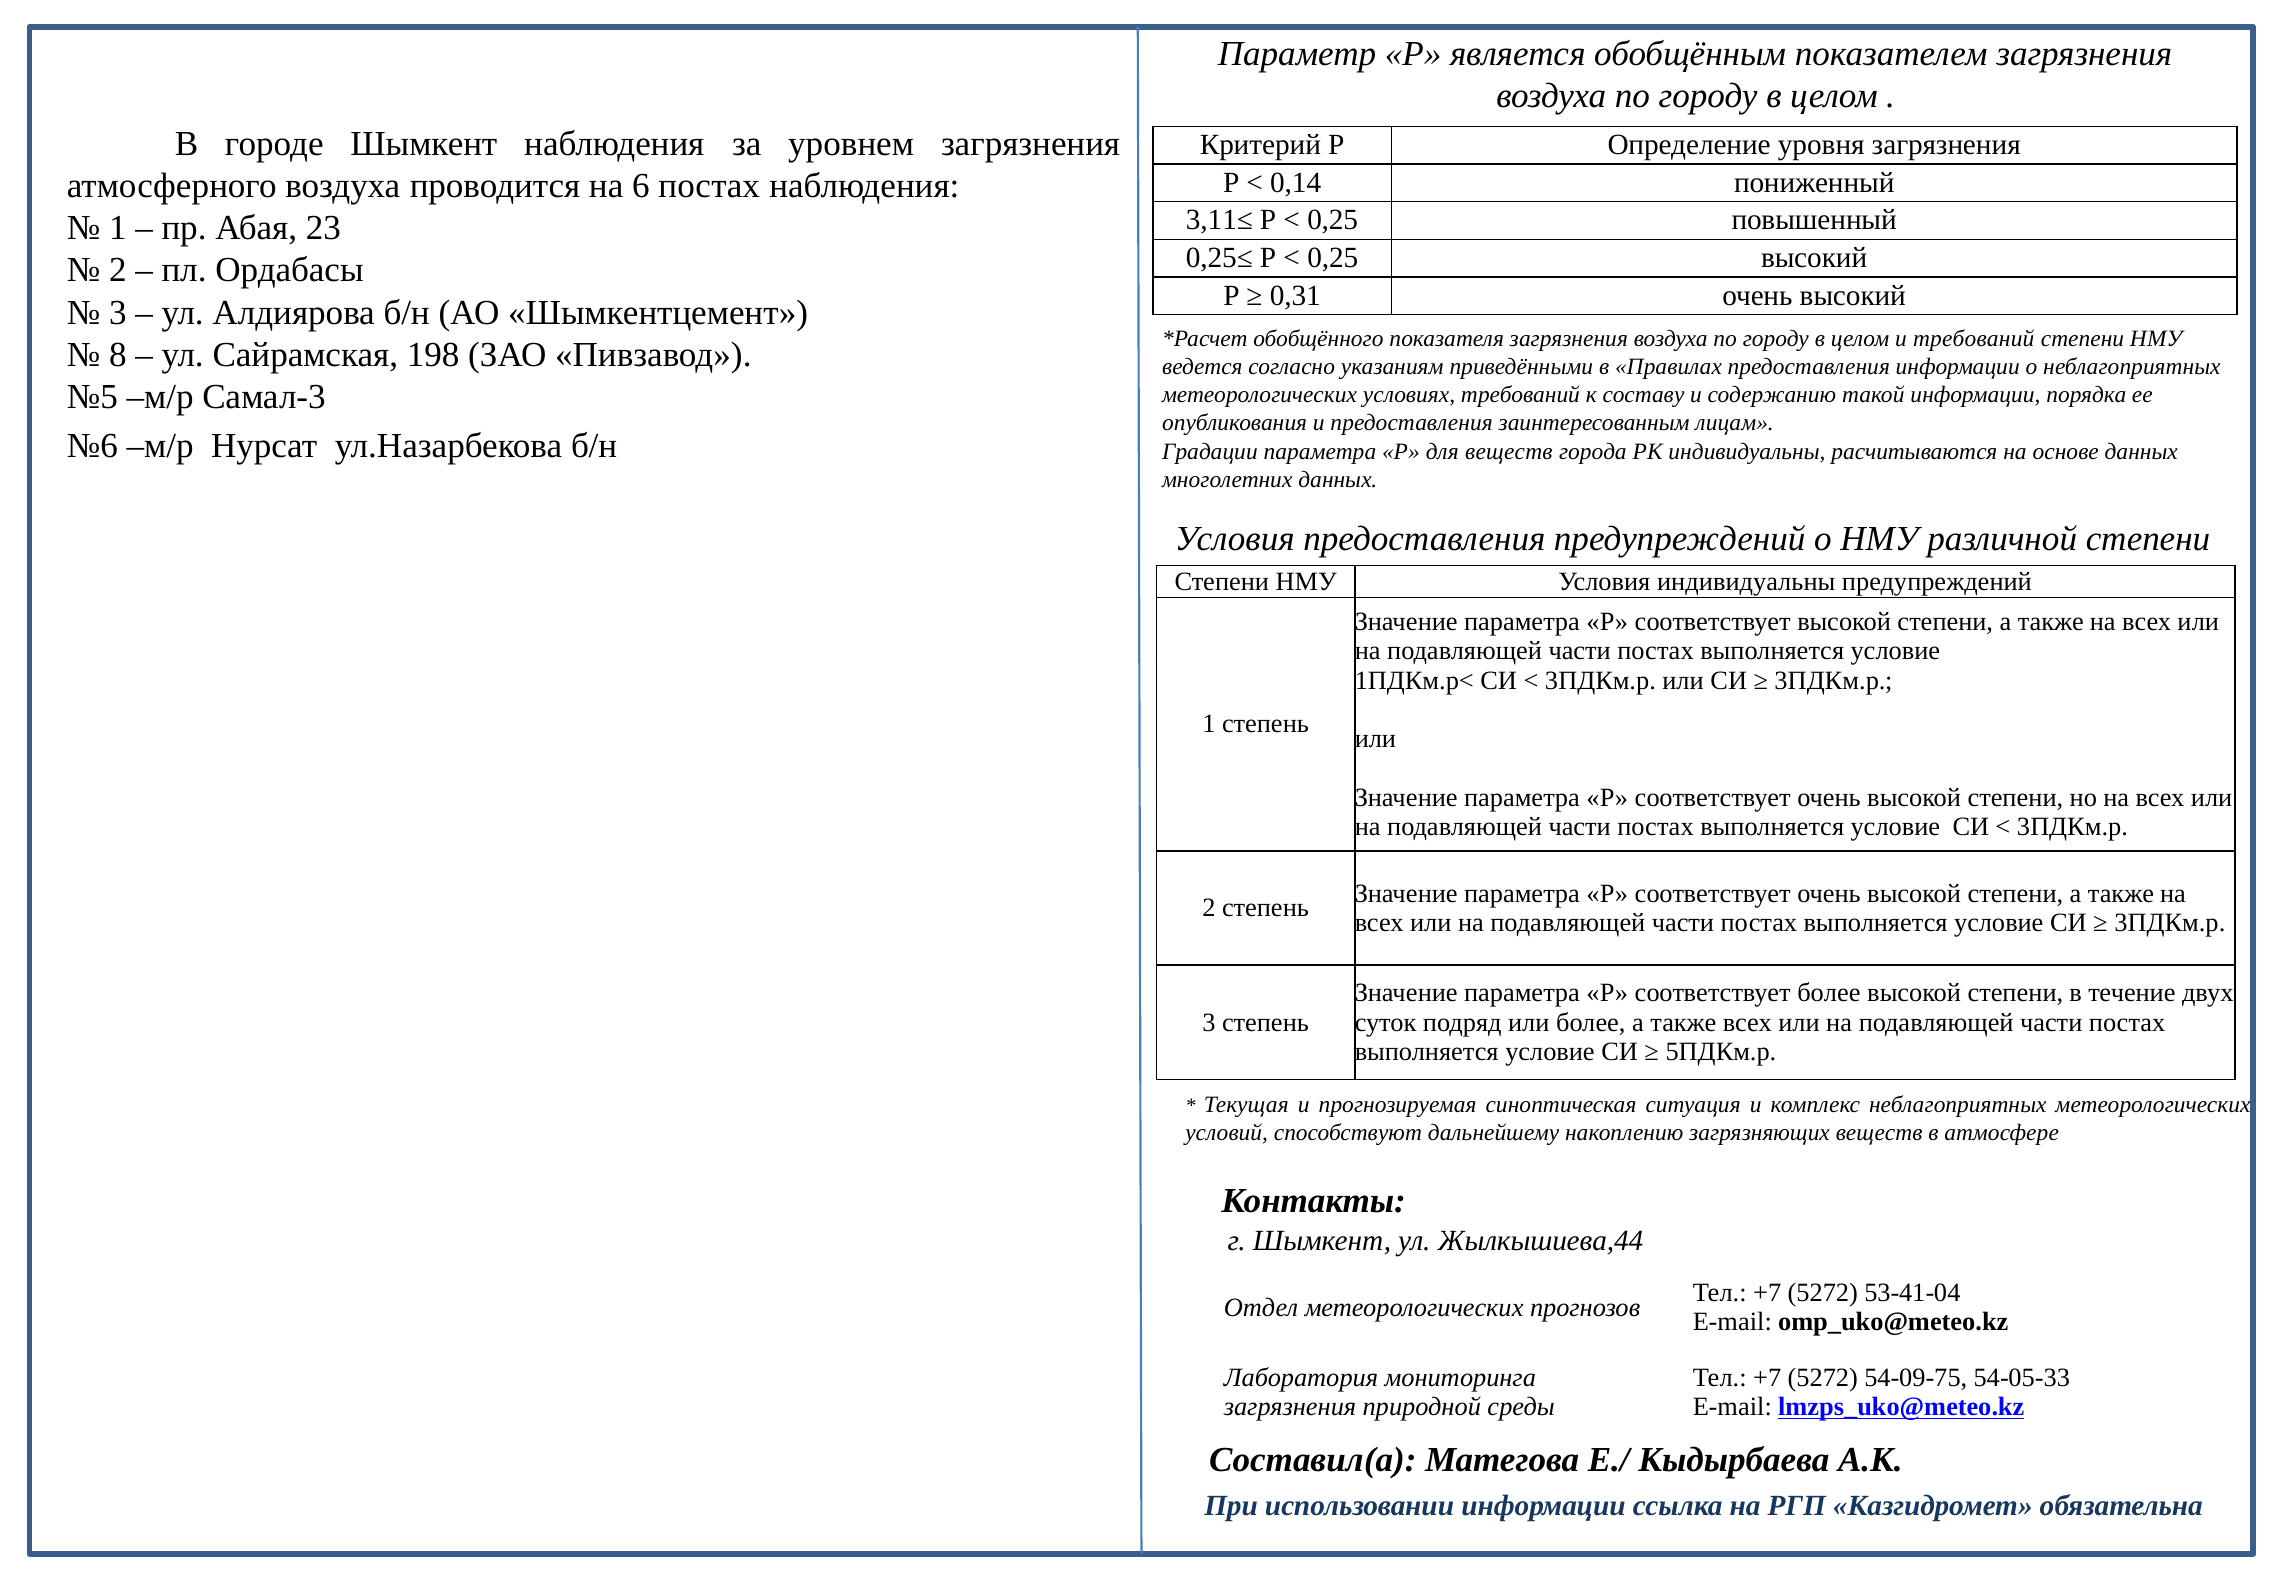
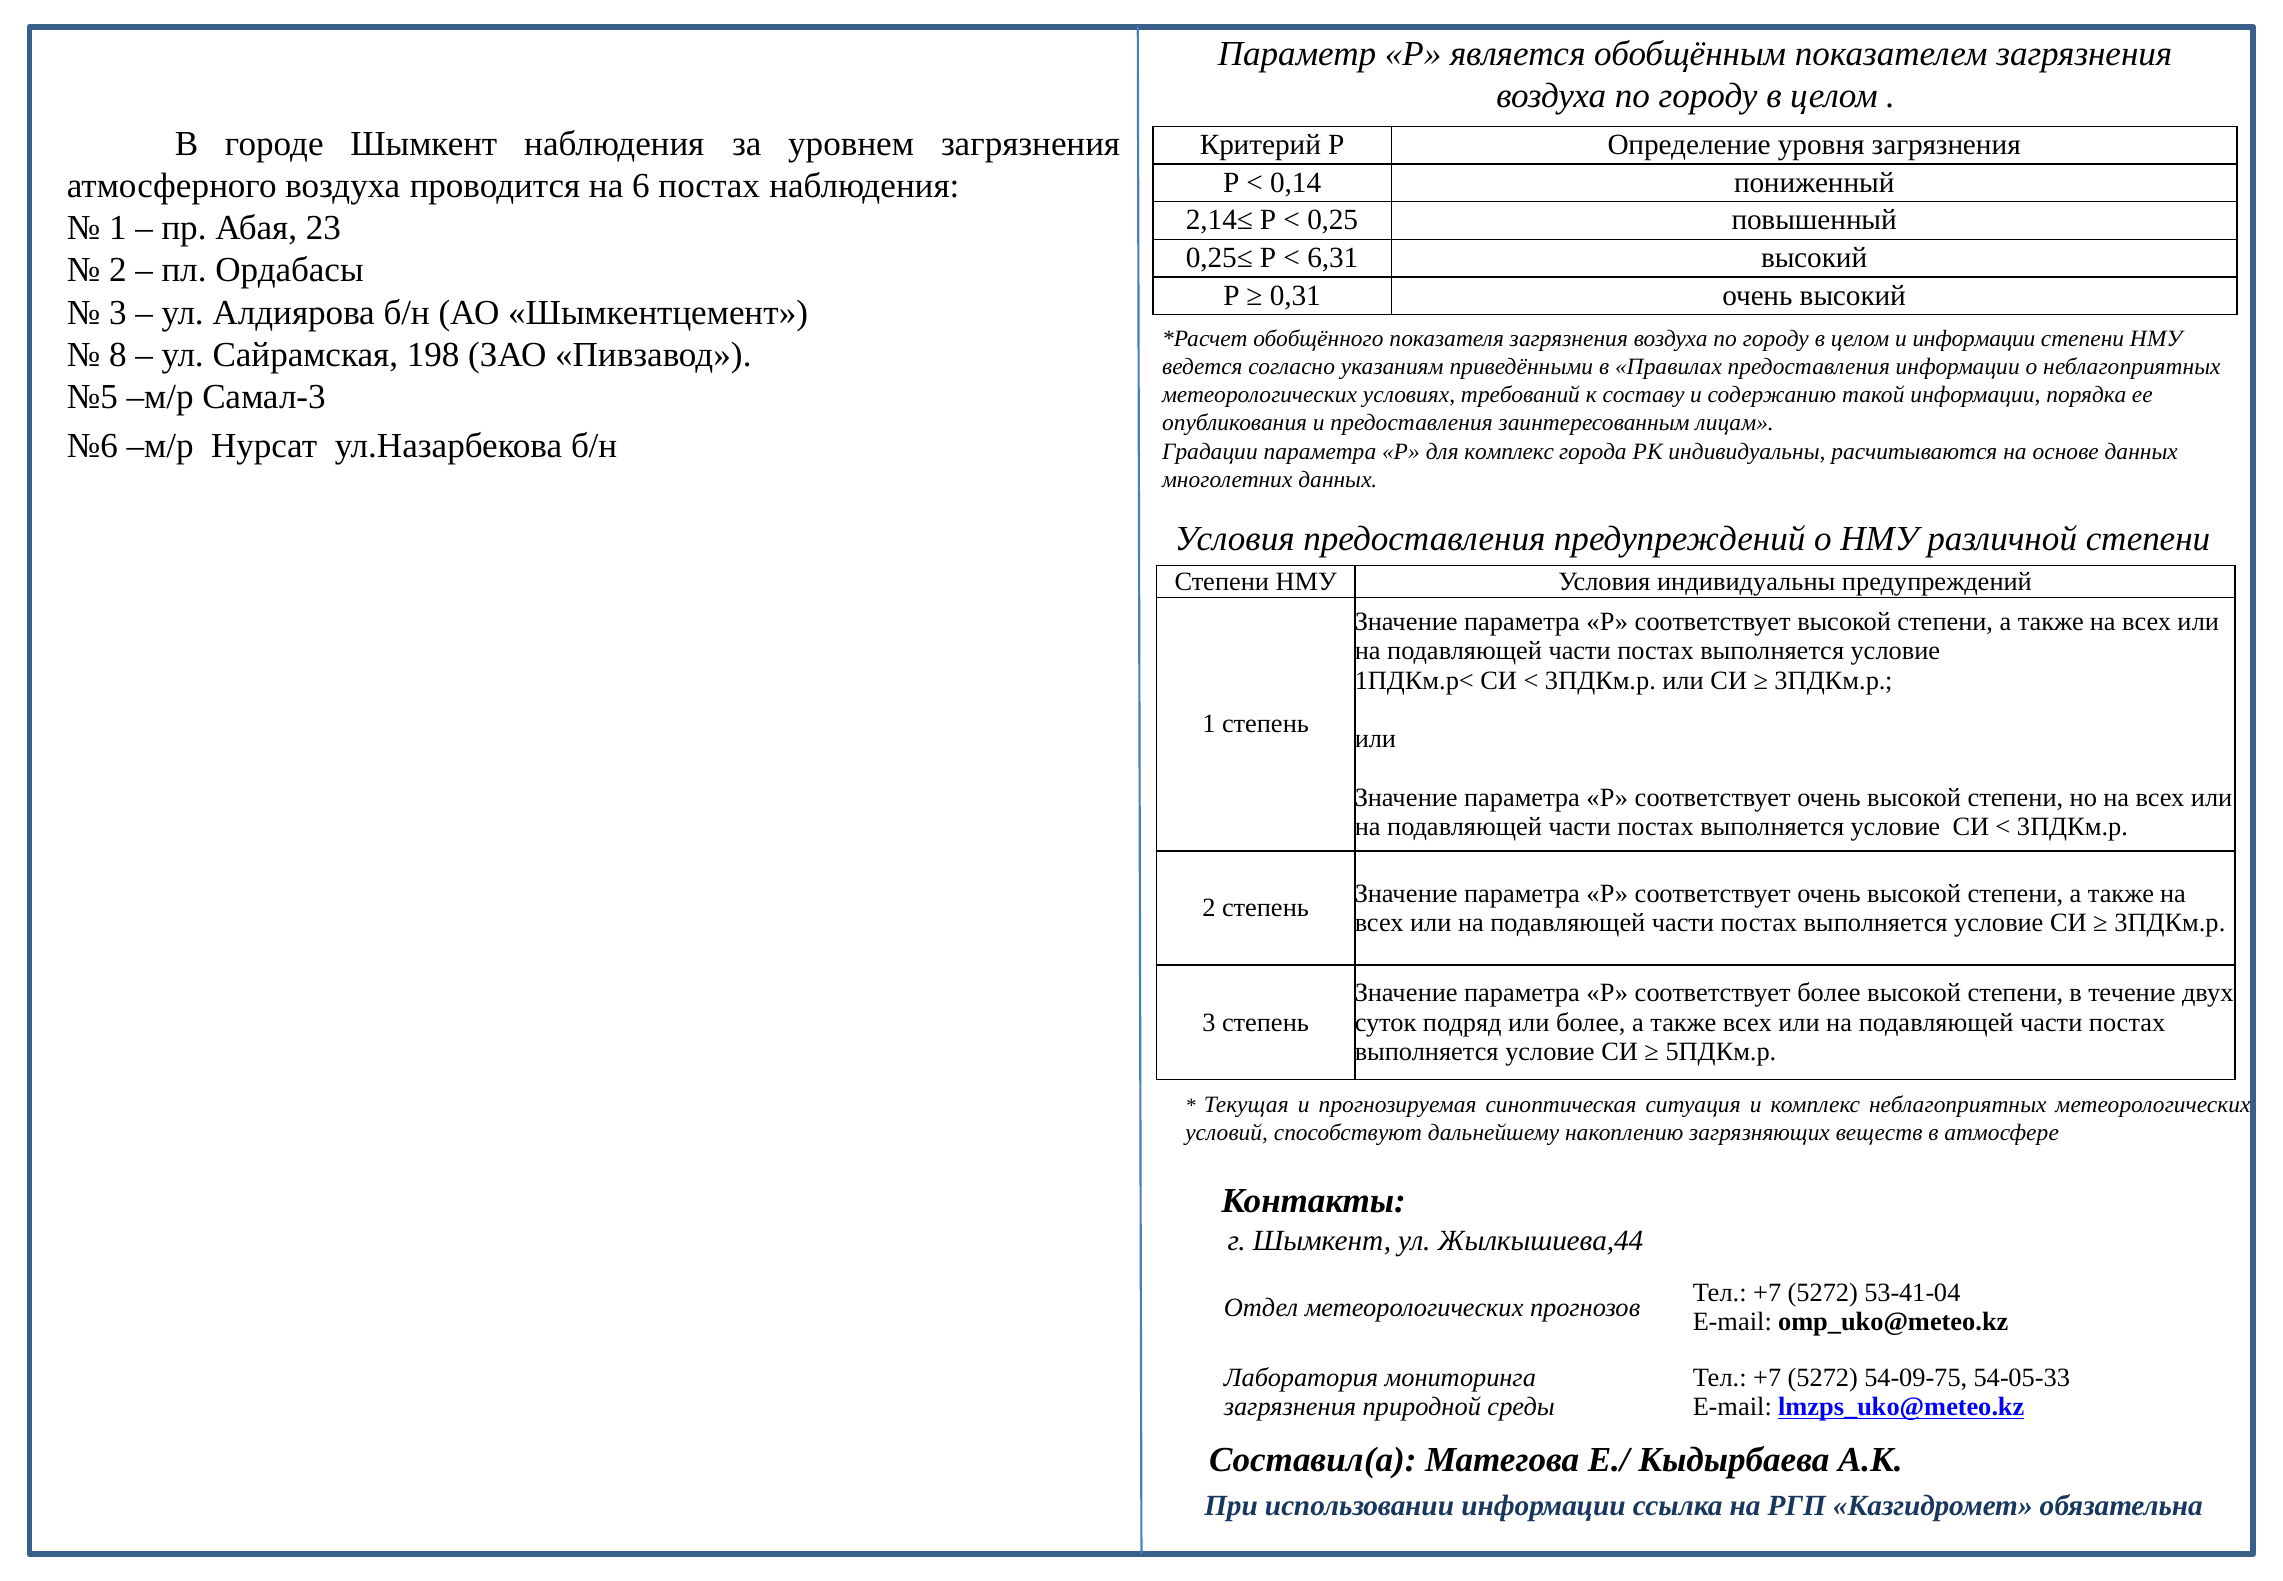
3,11≤: 3,11≤ -> 2,14≤ (1219, 220)
0,25: 0,25 -> 6,31 (1333, 258)
и требований: требований -> информации (1974, 339)
для веществ: веществ -> комплекс (1509, 451)
